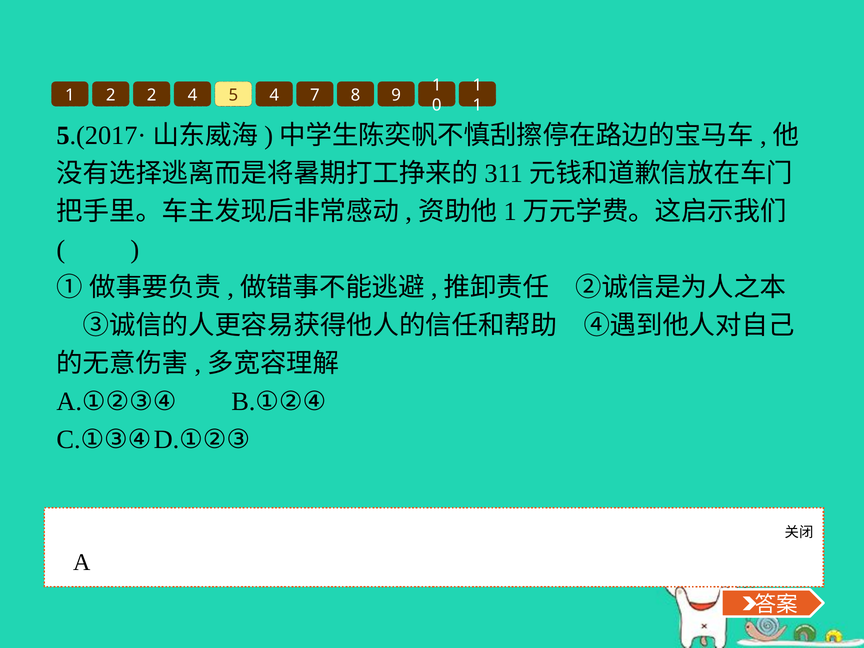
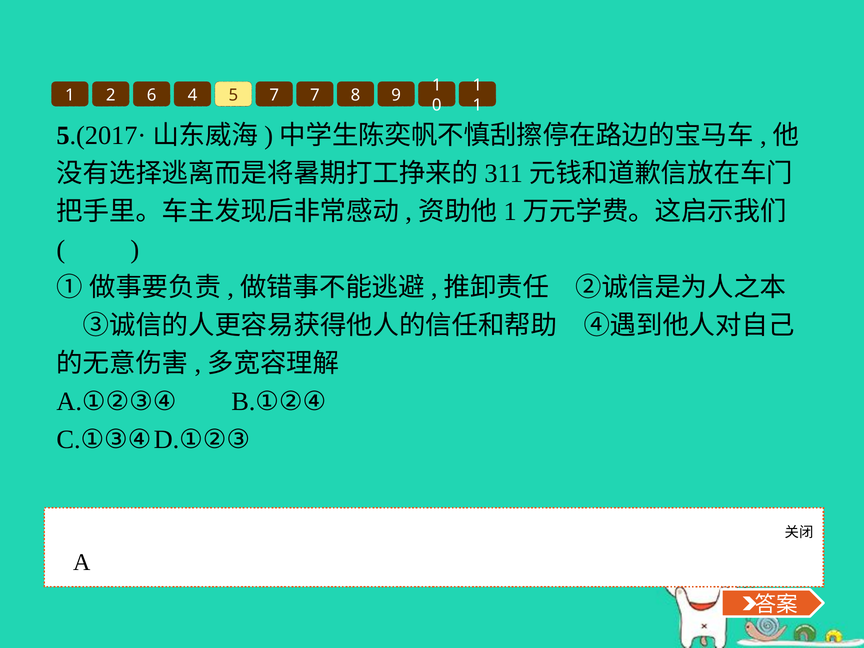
2 2: 2 -> 6 (152, 95)
5 4: 4 -> 7 (274, 95)
